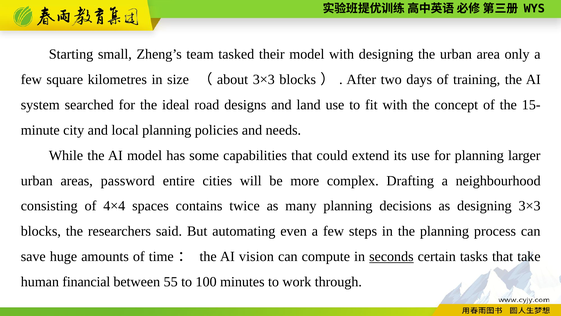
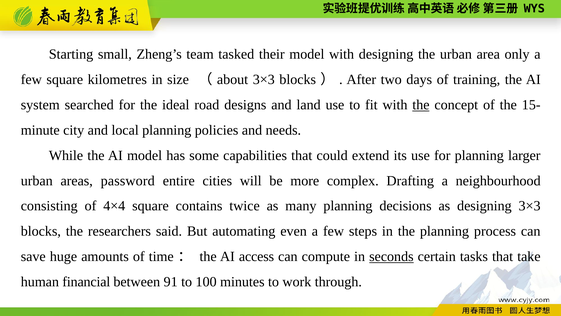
the underline: none -> present (421, 105)
4×4 spaces: spaces -> square (150, 206)
vision: vision -> access (257, 256)
55: 55 -> 91 (171, 282)
